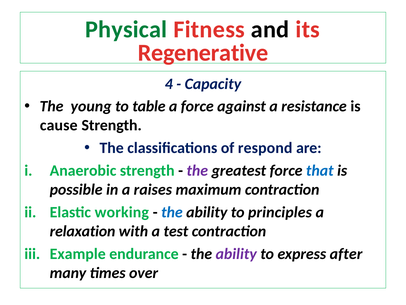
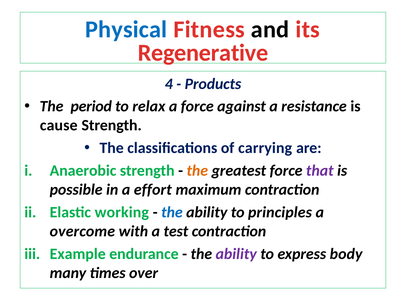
Physical colour: green -> blue (126, 30)
Capacity: Capacity -> Products (213, 84)
young: young -> period (91, 106)
table: table -> relax (149, 106)
respond: respond -> carrying (265, 148)
the colour: purple -> orange (197, 170)
that colour: blue -> purple (320, 170)
raises: raises -> effort (153, 189)
relaxation: relaxation -> overcome (82, 231)
after: after -> body (346, 253)
